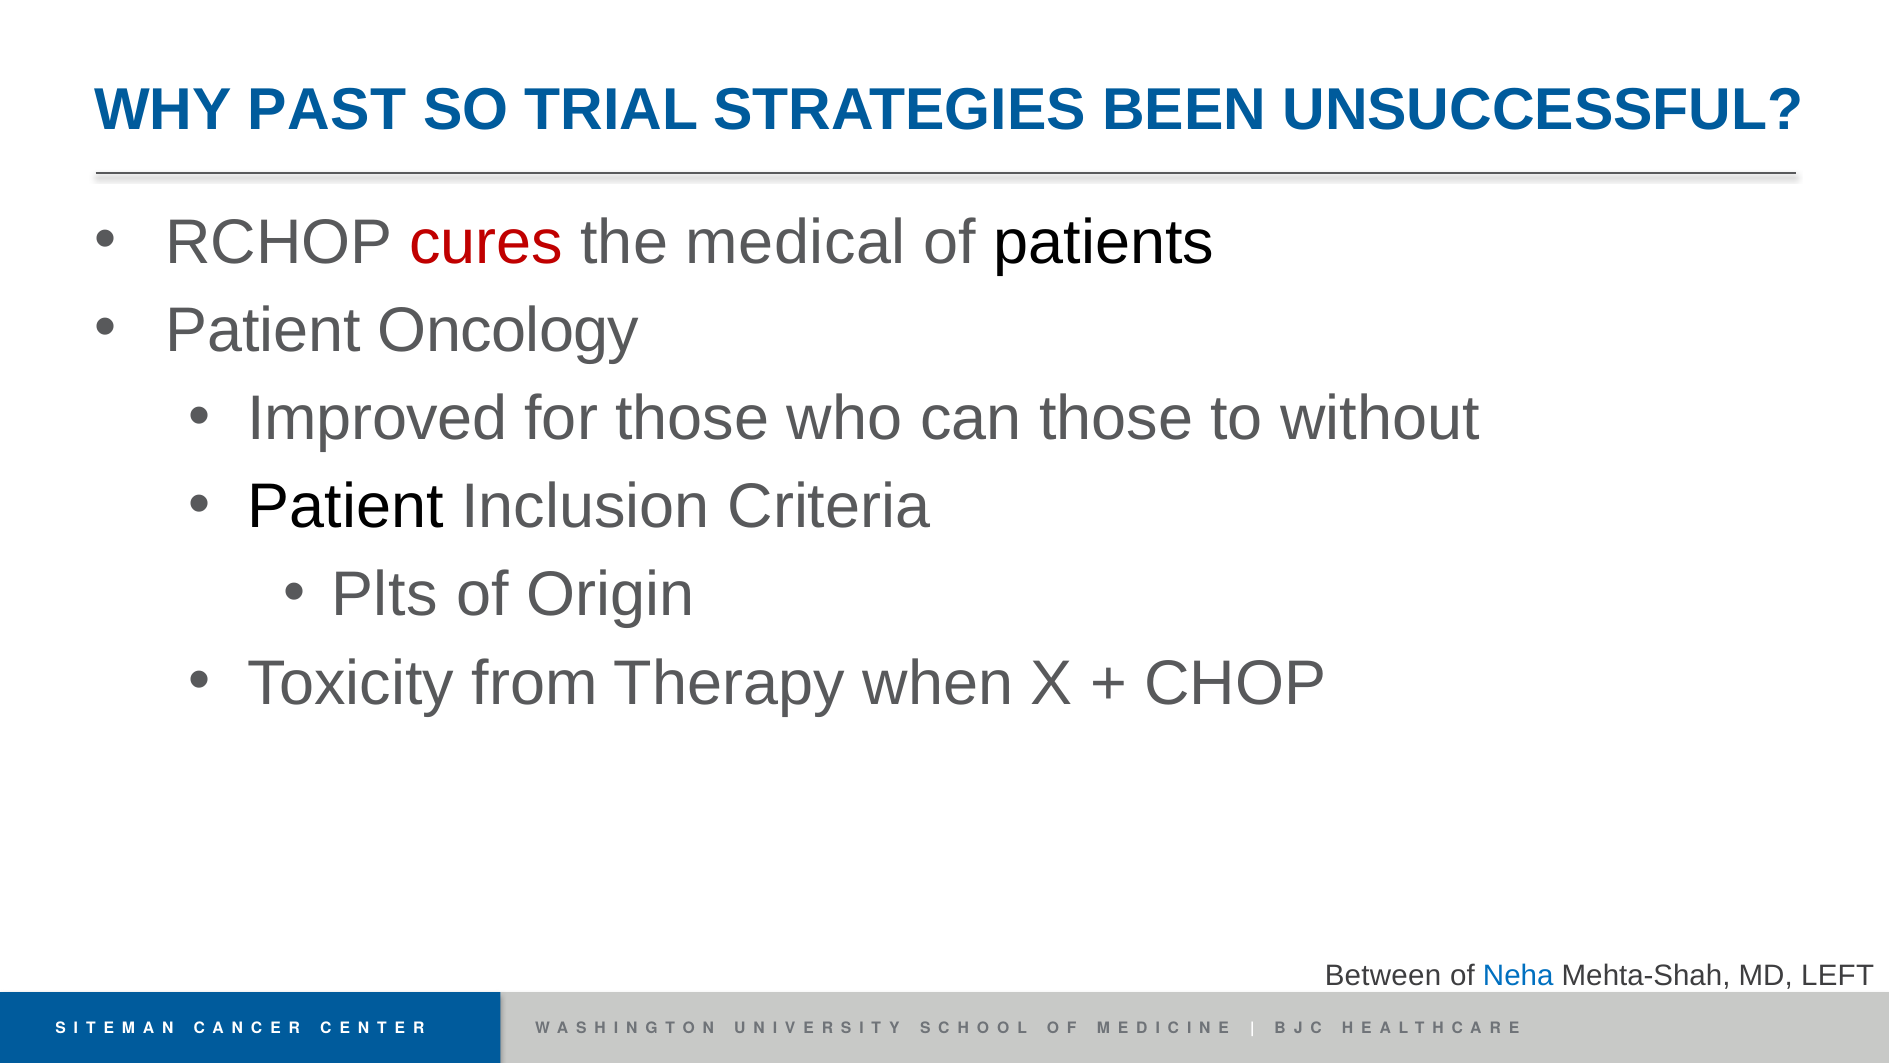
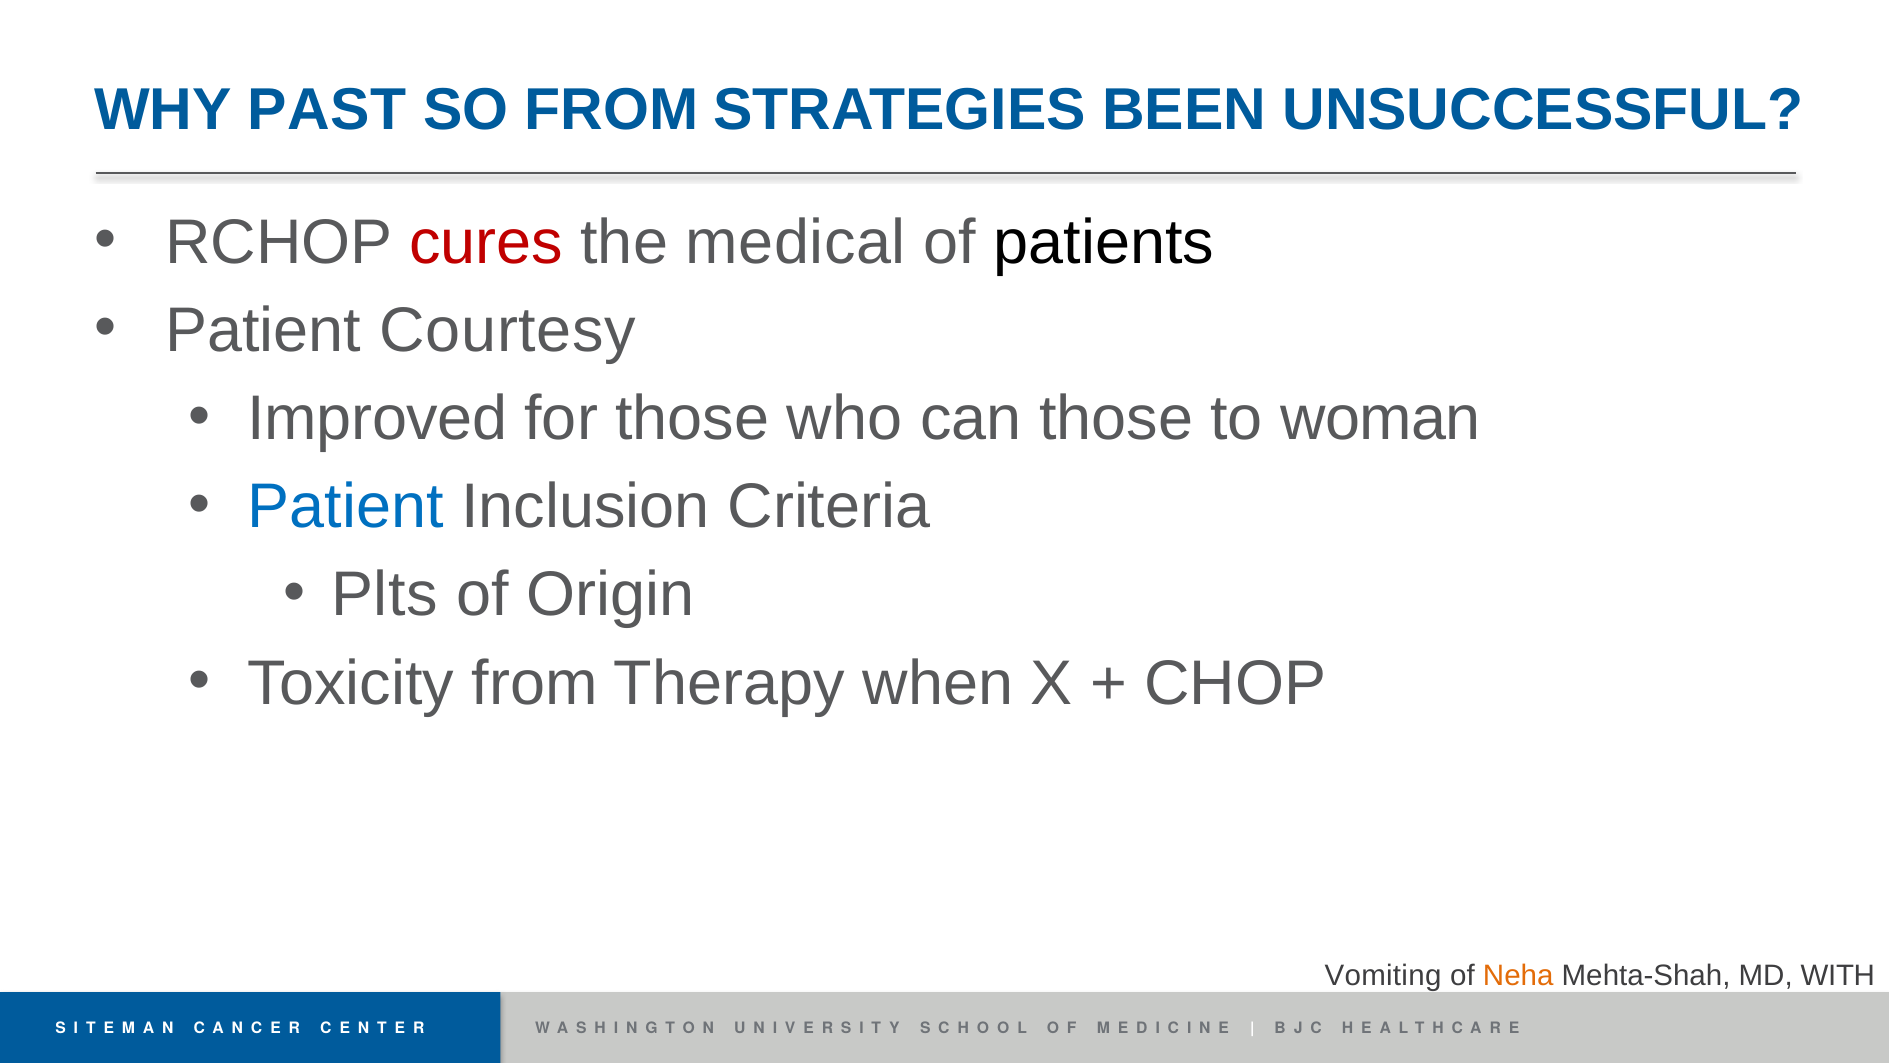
SO TRIAL: TRIAL -> FROM (611, 110)
Oncology: Oncology -> Courtesy (508, 330)
without: without -> woman (1381, 419)
Patient colour: black -> blue (346, 507)
Between: Between -> Vomiting (1383, 976)
Neha colour: blue -> orange (1518, 976)
LEFT: LEFT -> WITH (1838, 976)
